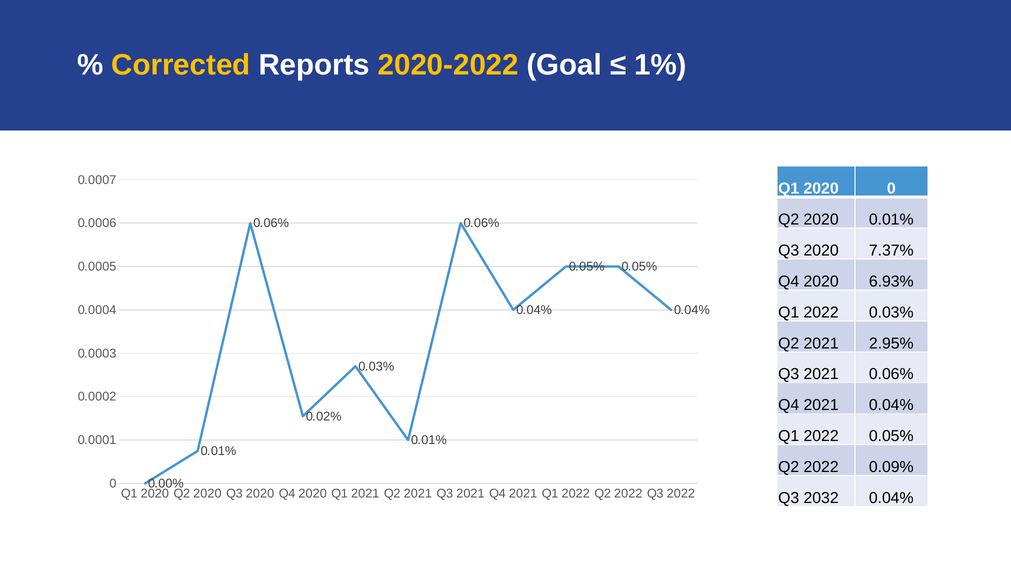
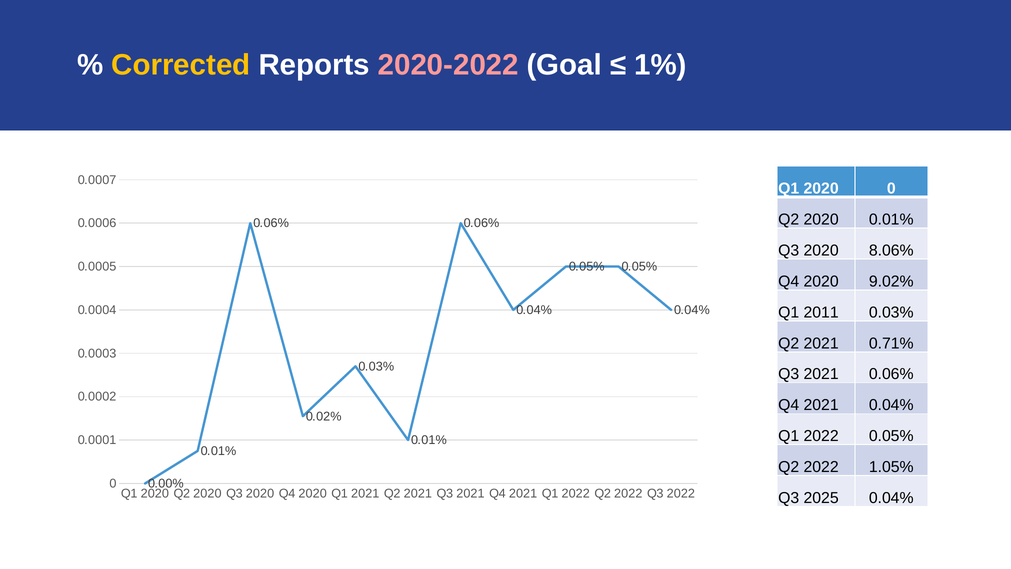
2020-2022 colour: yellow -> pink (448, 65)
7.37%: 7.37% -> 8.06% (891, 250)
6.93%: 6.93% -> 9.02% (891, 281)
2022: 2022 -> 2011 (821, 312)
2.95%: 2.95% -> 0.71% (891, 343)
0.09%: 0.09% -> 1.05% (891, 467)
2032: 2032 -> 2025 (821, 498)
